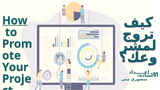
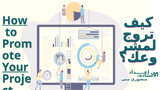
Your underline: none -> present (15, 67)
